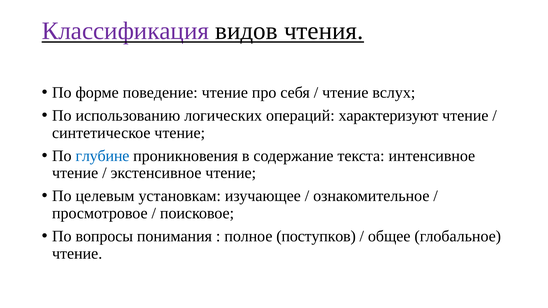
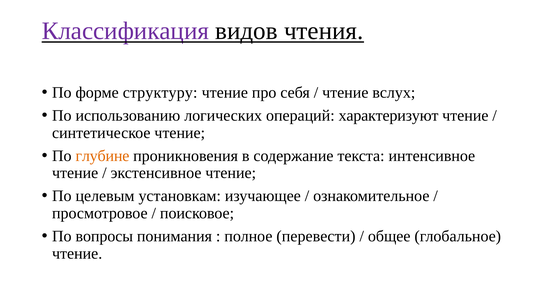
поведение: поведение -> структуру (160, 93)
глубине colour: blue -> orange (102, 156)
поступков: поступков -> перевести (316, 236)
